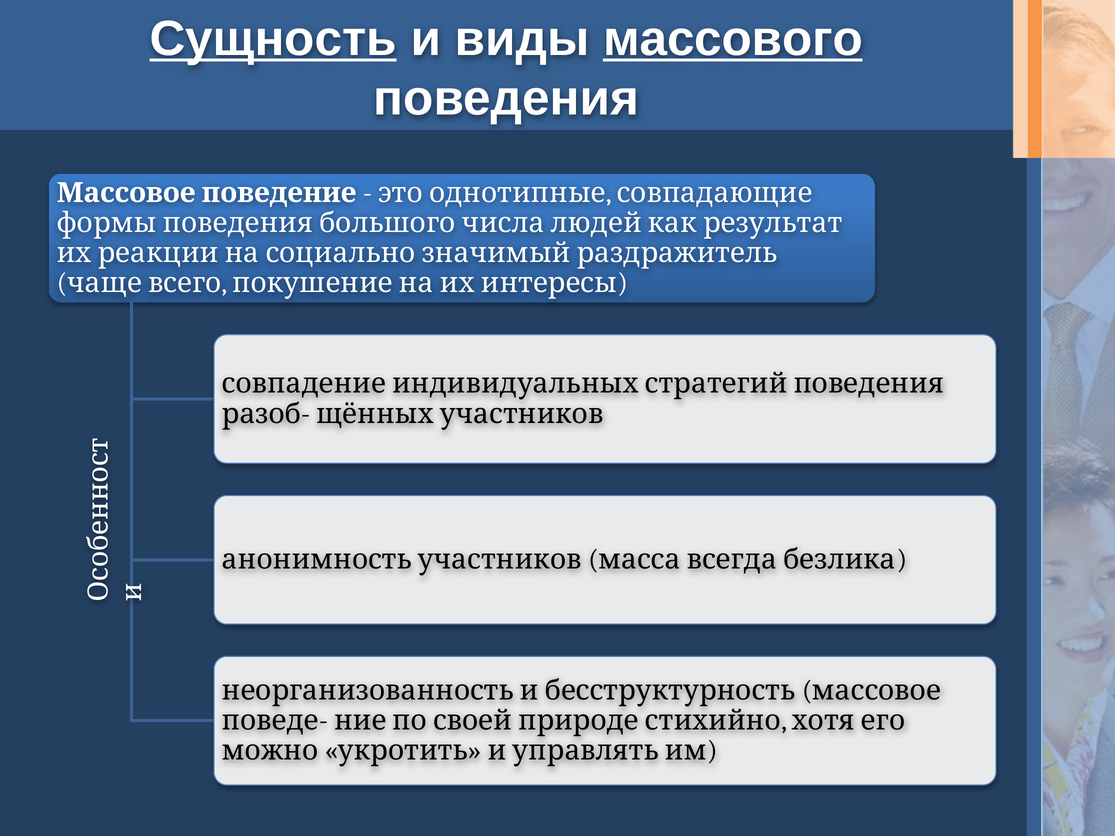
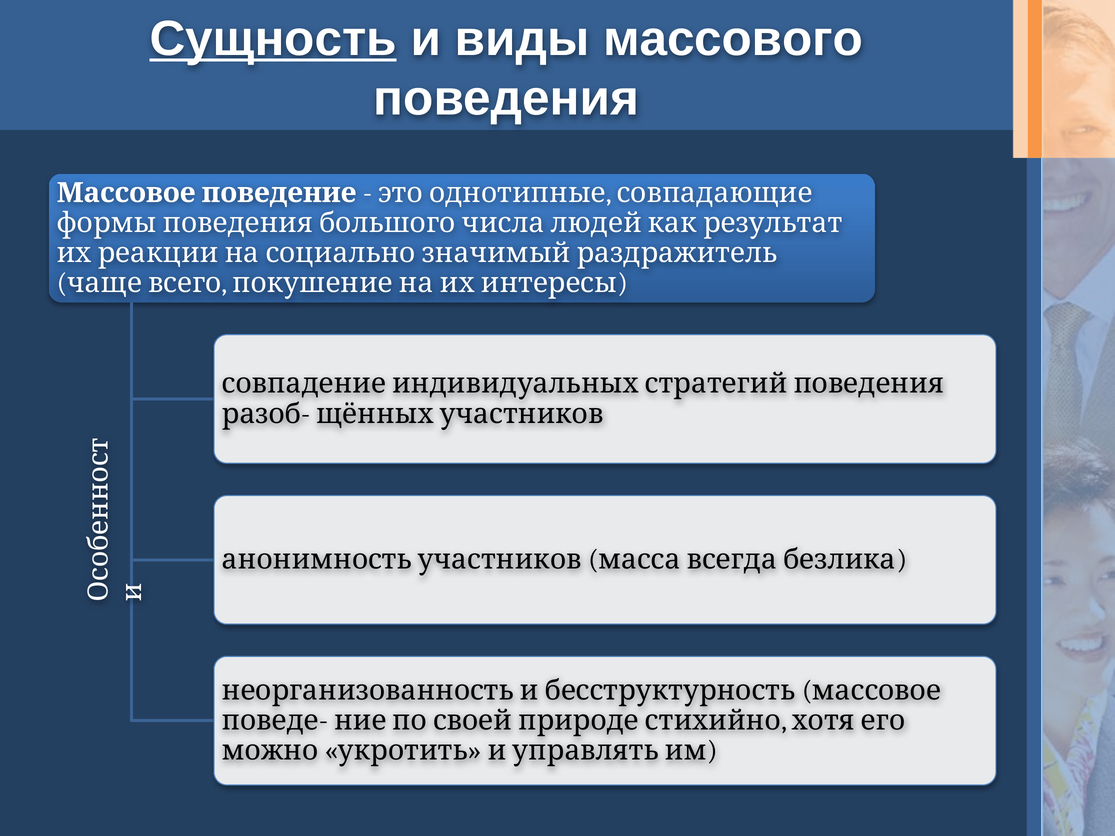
массового underline: present -> none (733, 39)
